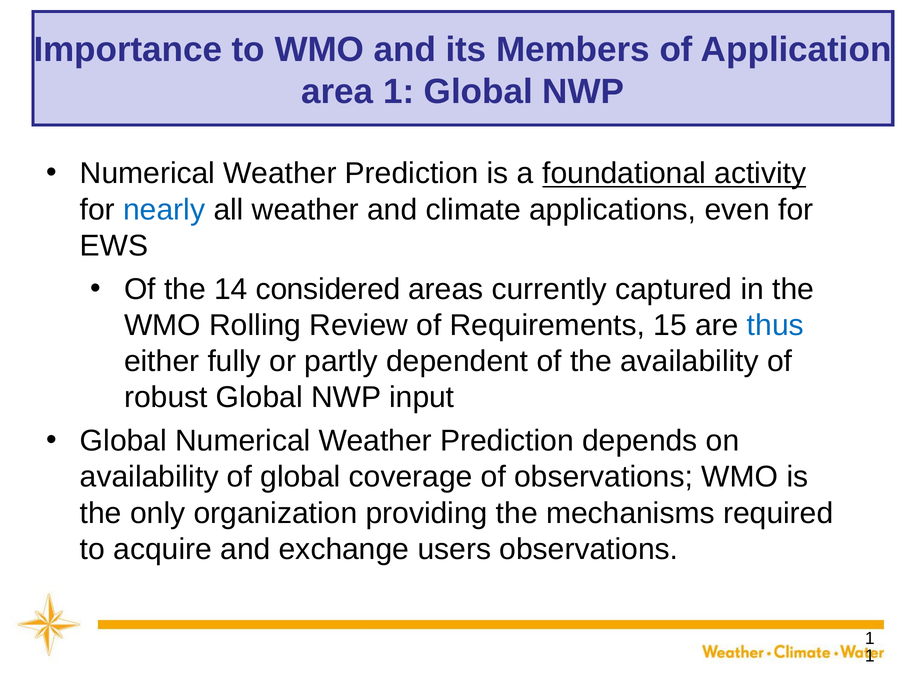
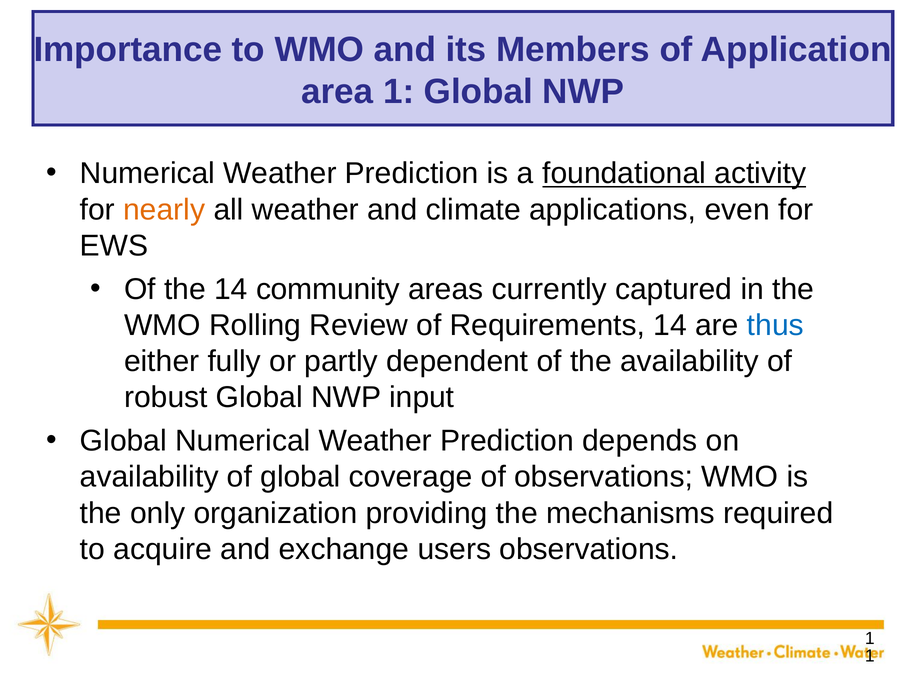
nearly colour: blue -> orange (164, 210)
considered: considered -> community (328, 289)
Requirements 15: 15 -> 14 (670, 326)
